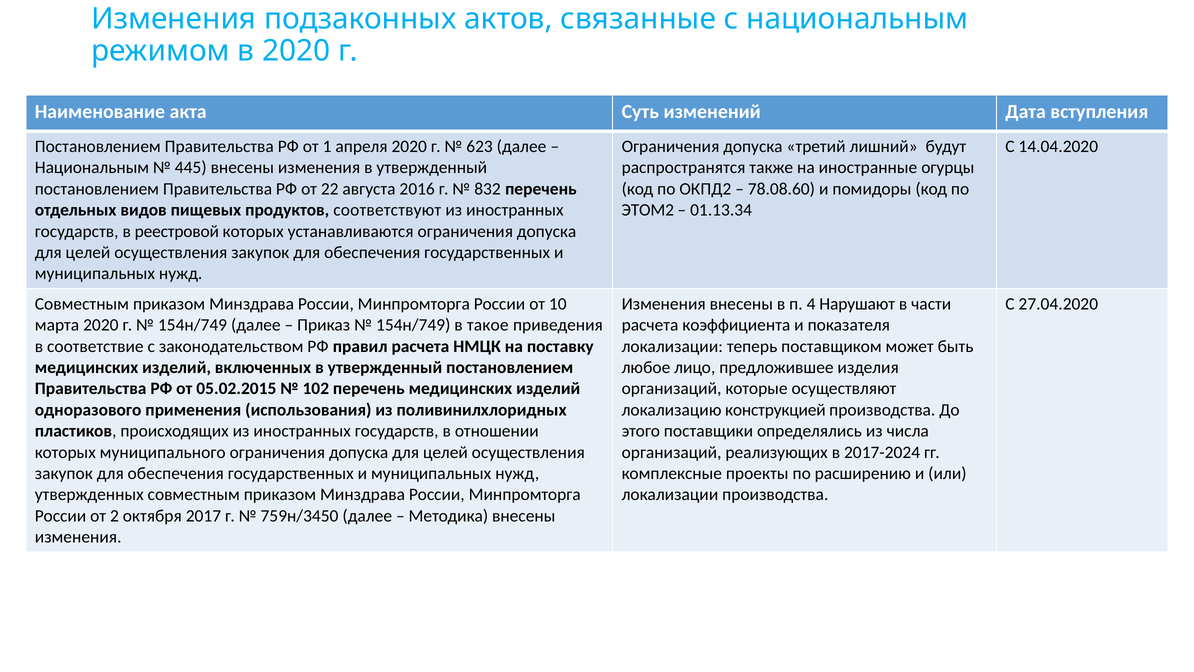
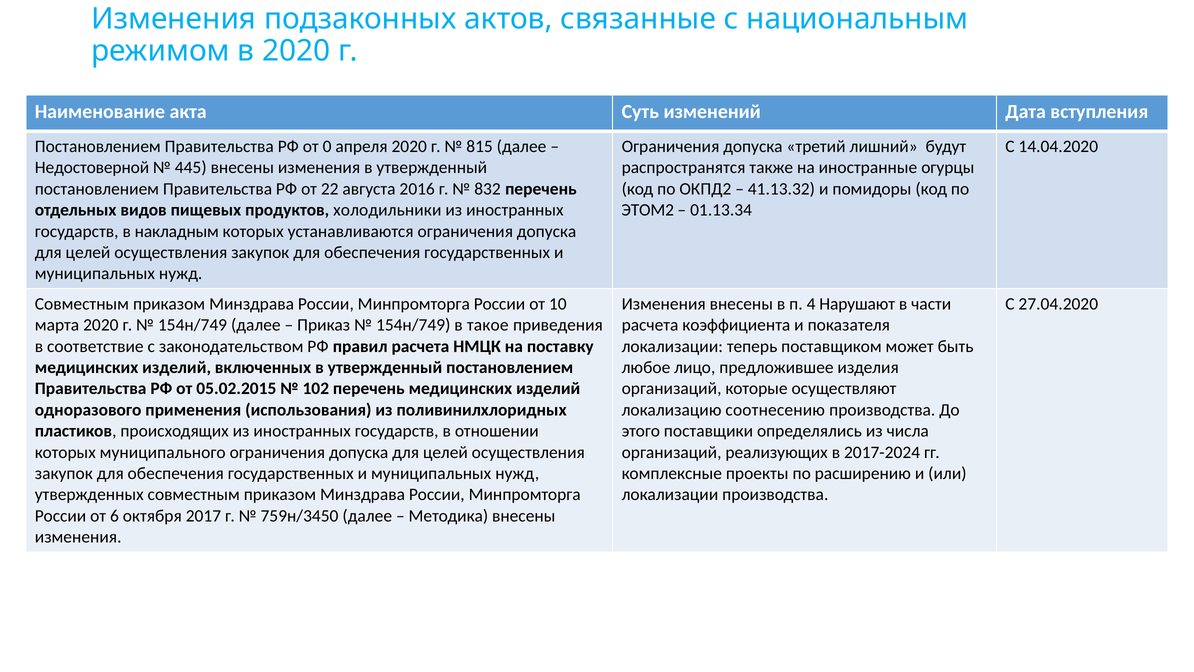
1: 1 -> 0 (327, 146)
623: 623 -> 815 (480, 146)
Национальным: Национальным -> Недостоверной (92, 168)
78.08.60: 78.08.60 -> 41.13.32 (781, 189)
соответствуют: соответствуют -> холодильники (387, 210)
реестровой: реестровой -> накладным (177, 231)
конструкцией: конструкцией -> соотнесению (775, 410)
2: 2 -> 6 (114, 516)
